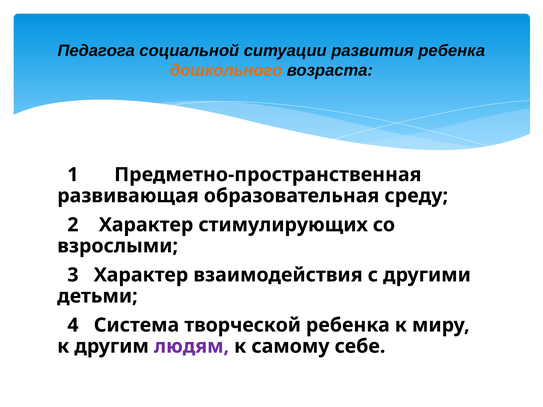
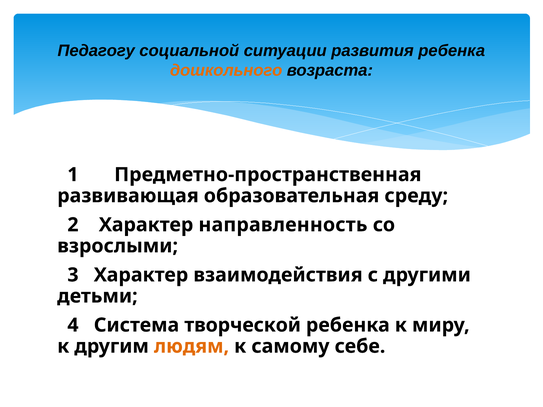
Педагога: Педагога -> Педагогу (96, 51)
стимулирующих: стимулирующих -> направленность (283, 225)
людям colour: purple -> orange (192, 346)
